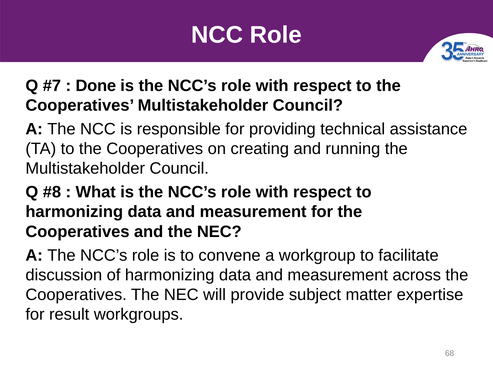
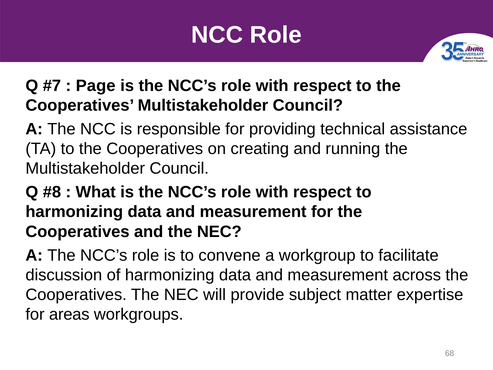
Done: Done -> Page (96, 86)
result: result -> areas (69, 314)
